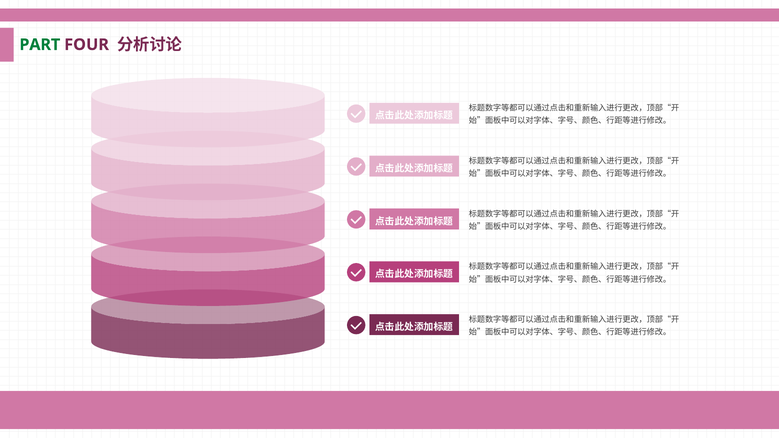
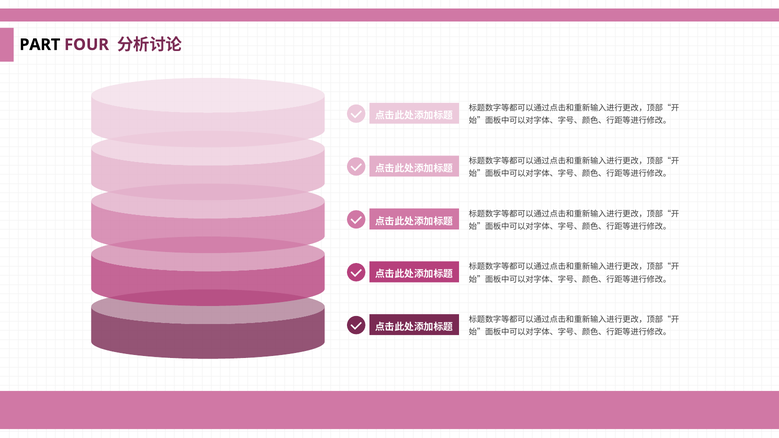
PART colour: green -> black (40, 45)
